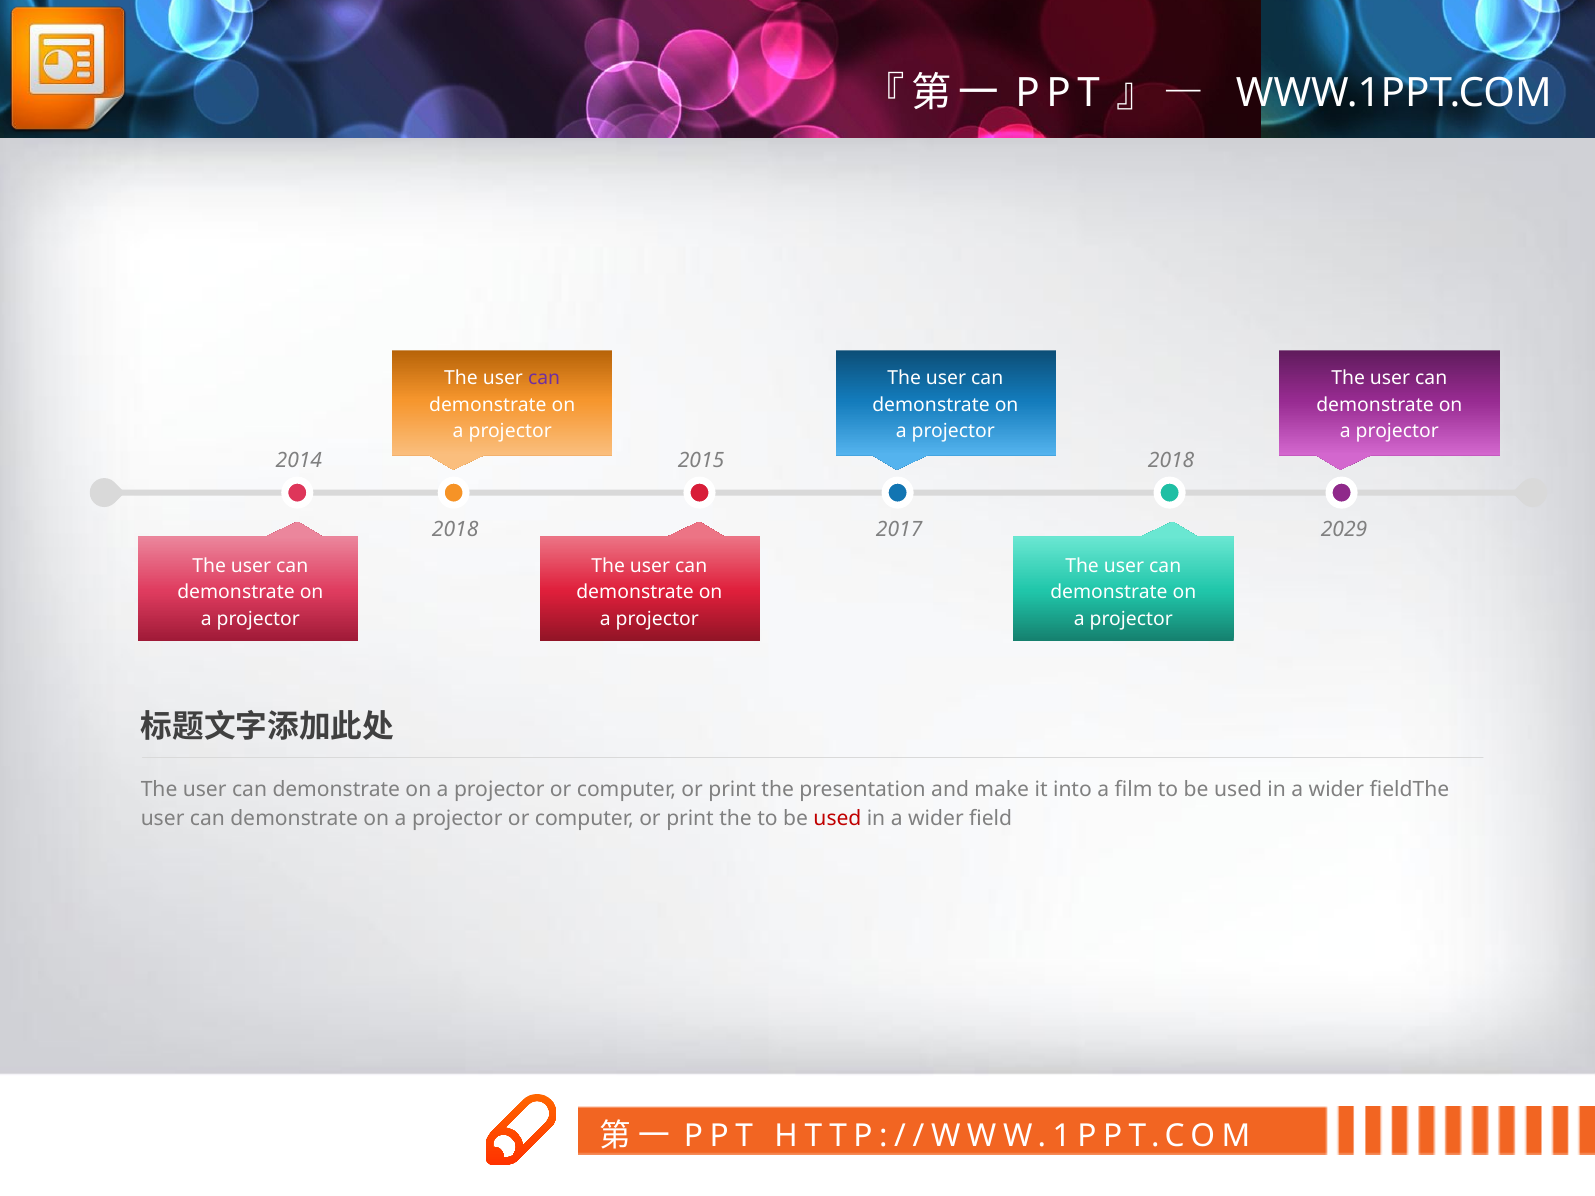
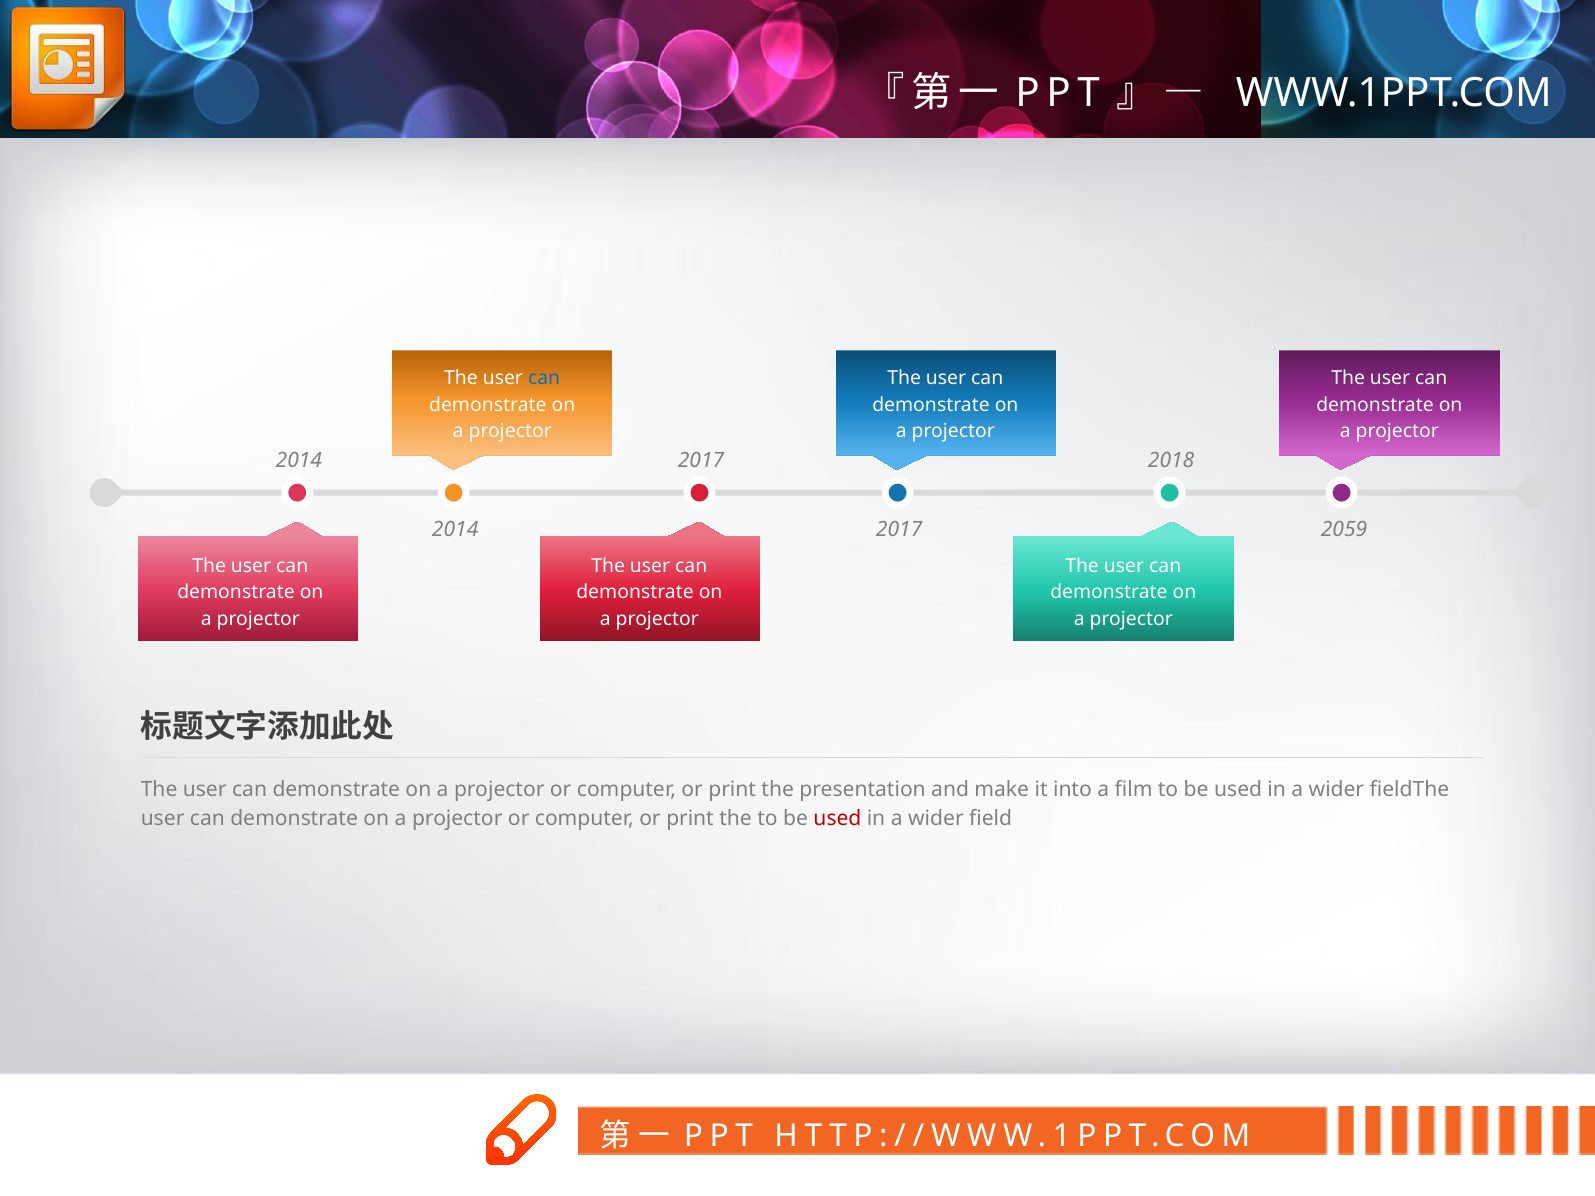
can colour: purple -> blue (544, 379)
2015: 2015 -> 2017 (701, 460)
2018: 2018 -> 2014 (455, 529)
2029: 2029 -> 2059 (1344, 529)
